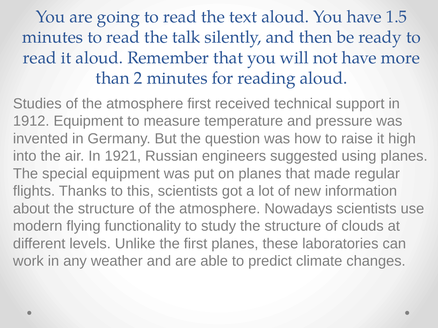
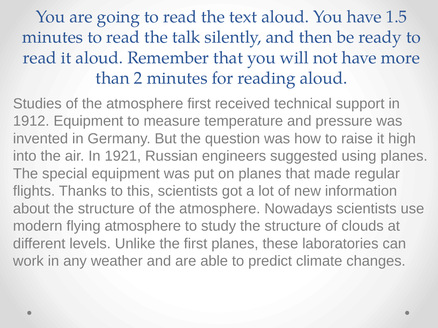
flying functionality: functionality -> atmosphere (143, 226)
